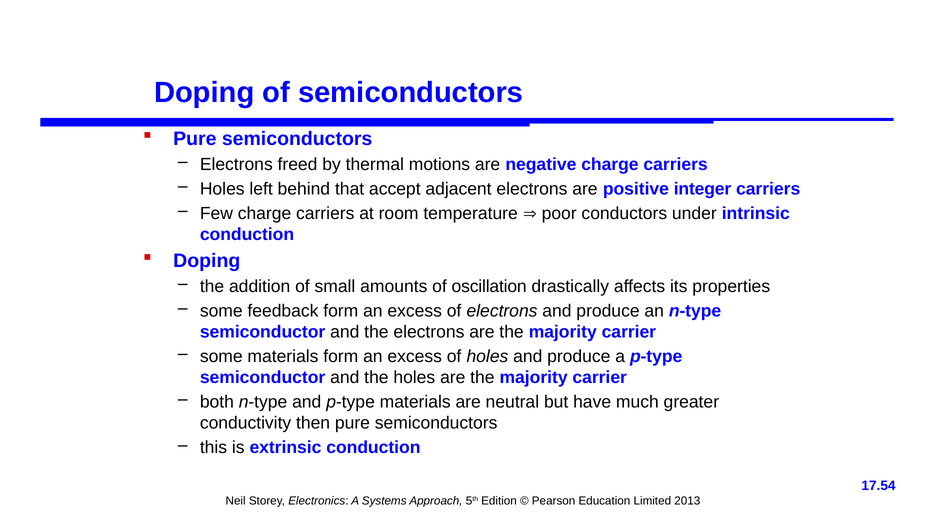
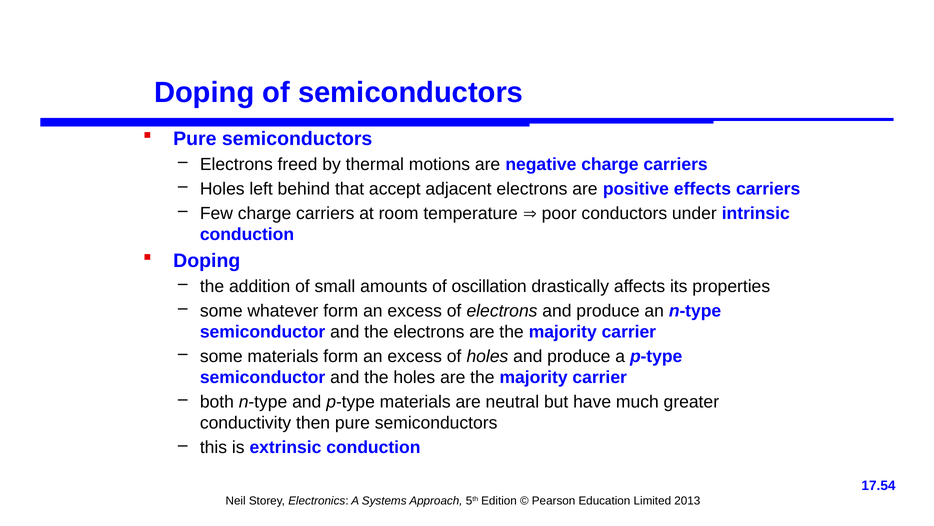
integer: integer -> effects (702, 189)
feedback: feedback -> whatever (283, 311)
